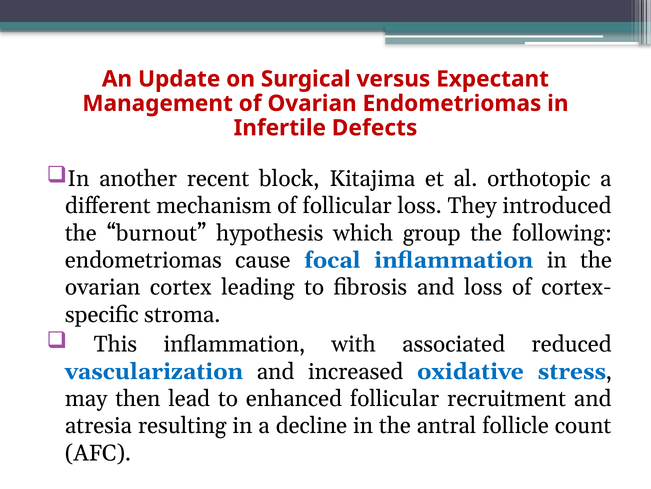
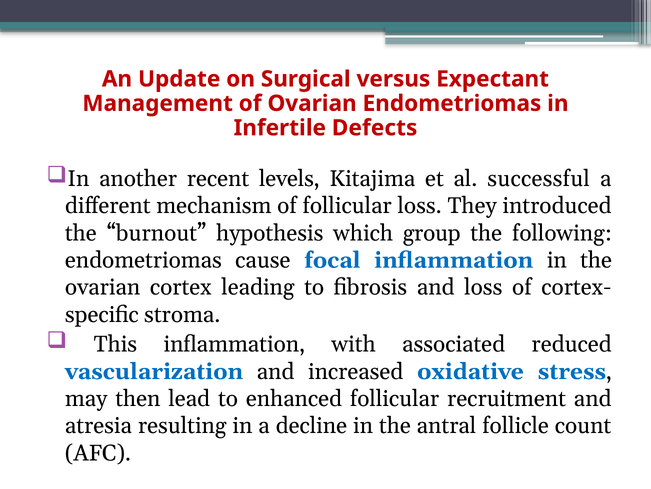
block: block -> levels (289, 178)
orthotopic: orthotopic -> successful (539, 178)
